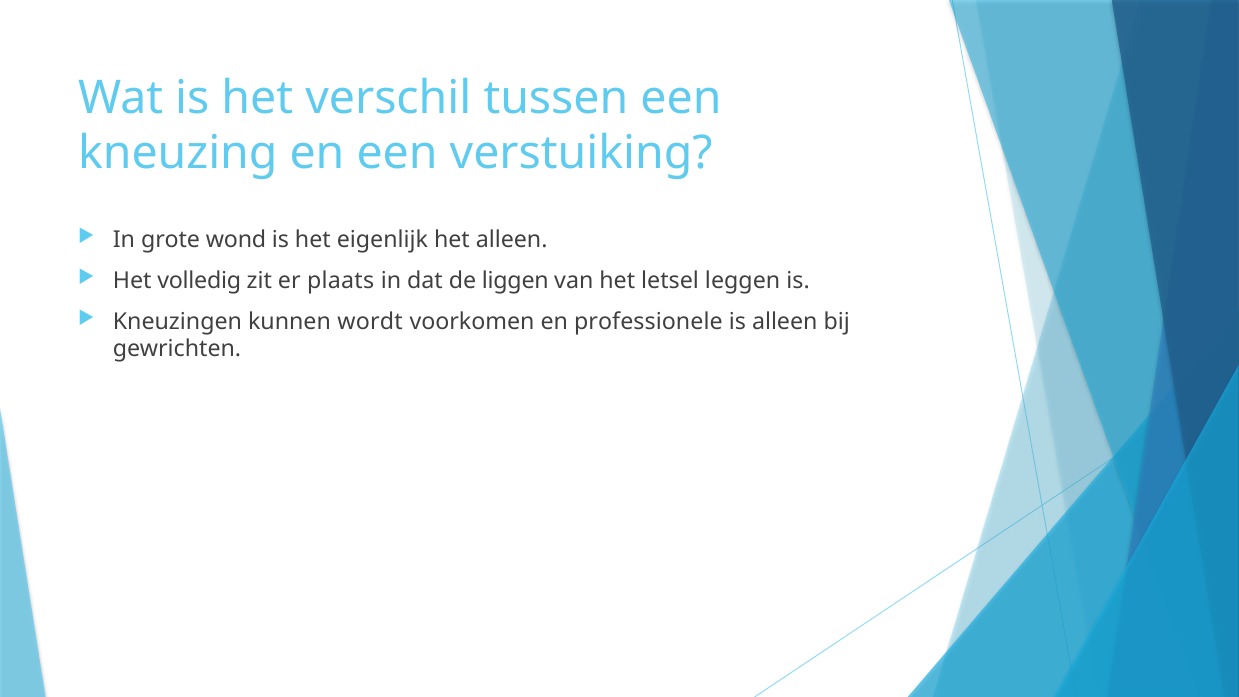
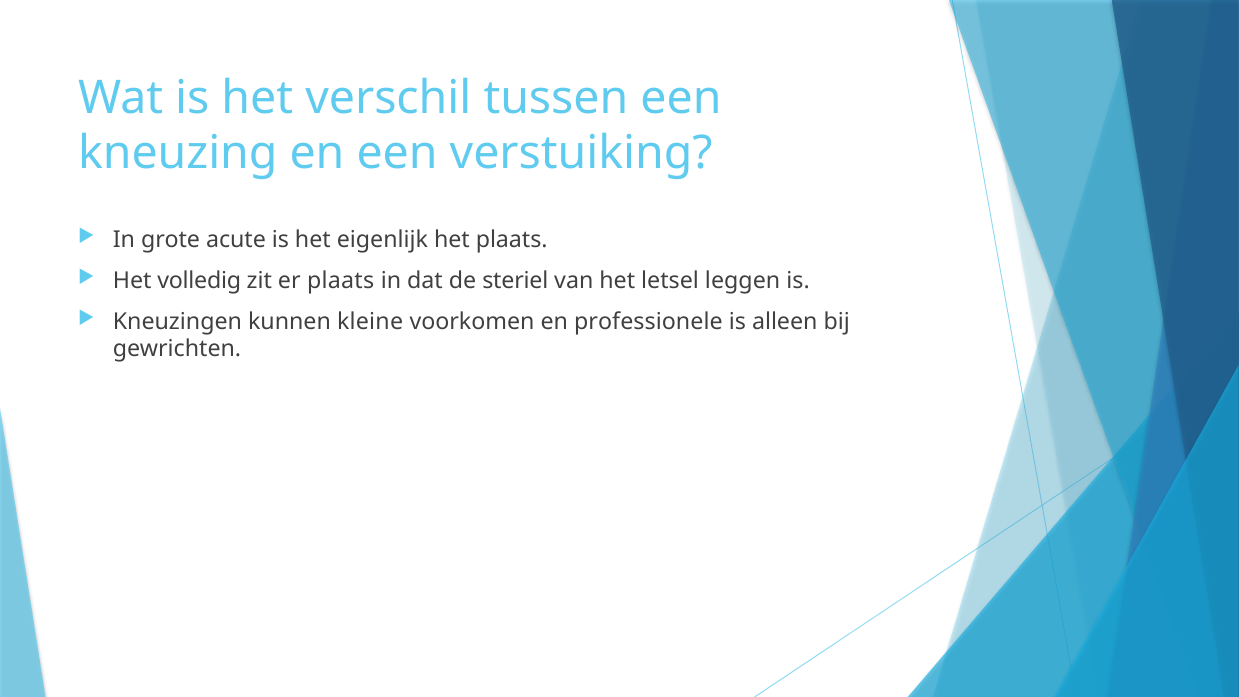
wond: wond -> acute (236, 240)
het alleen: alleen -> plaats (512, 240)
liggen: liggen -> steriel (515, 281)
wordt: wordt -> kleine (370, 321)
